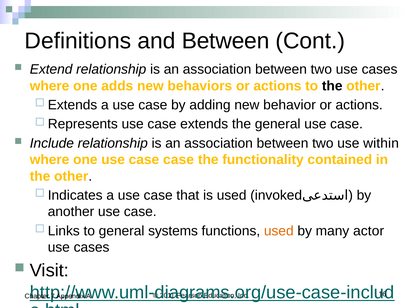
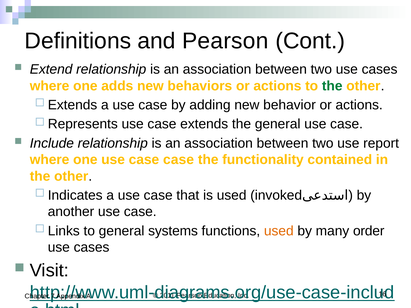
and Between: Between -> Pearson (225, 41)
the colour: black -> green (332, 86)
within: within -> report (381, 143)
actor: actor -> order (369, 231)
